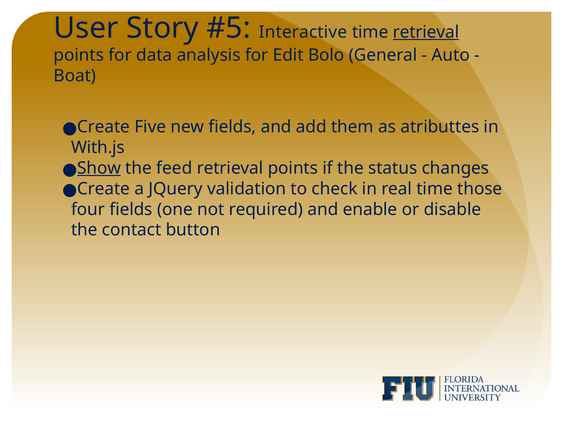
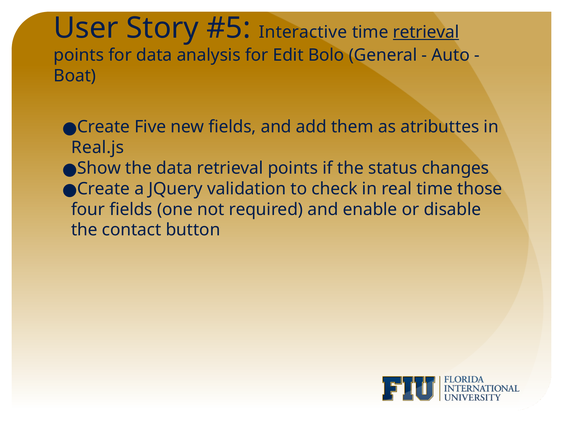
With.js: With.js -> Real.js (98, 148)
Show underline: present -> none (99, 168)
the feed: feed -> data (174, 168)
